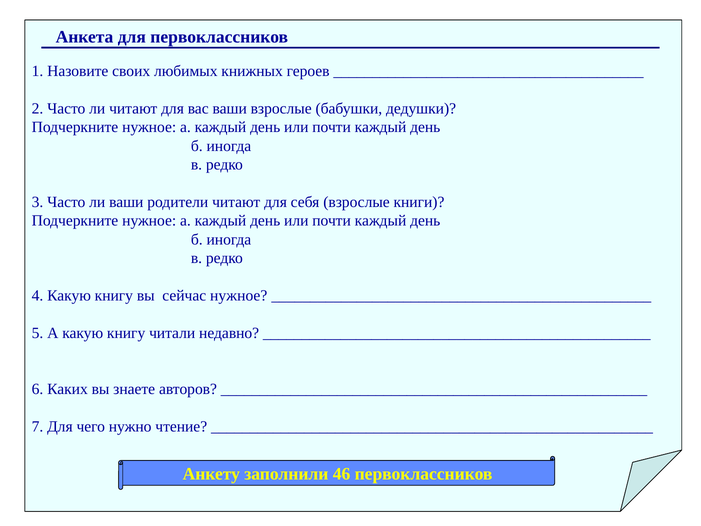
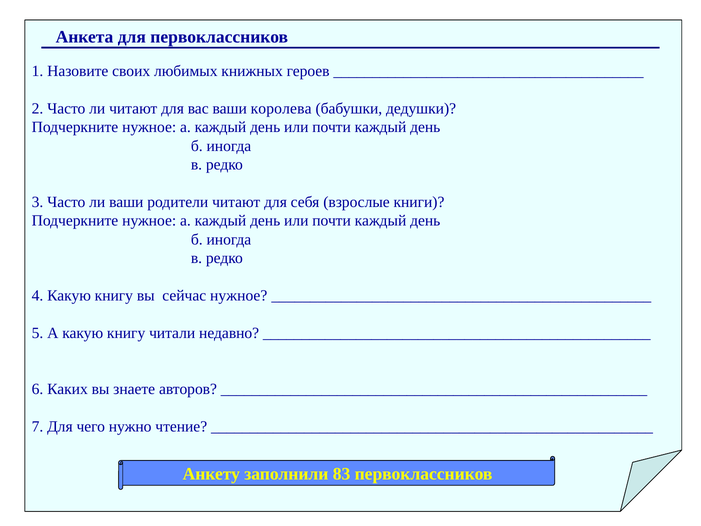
ваши взрослые: взрослые -> королева (281, 109)
46: 46 -> 83 (342, 474)
